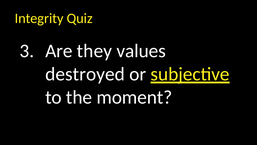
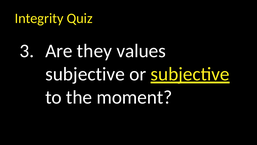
destroyed: destroyed -> subjective (85, 74)
